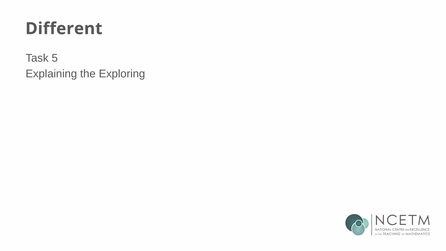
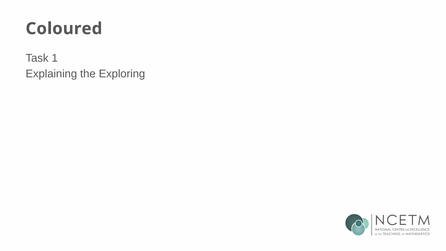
Different: Different -> Coloured (64, 29)
5: 5 -> 1 (55, 58)
